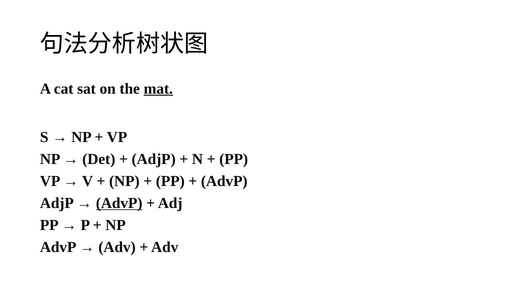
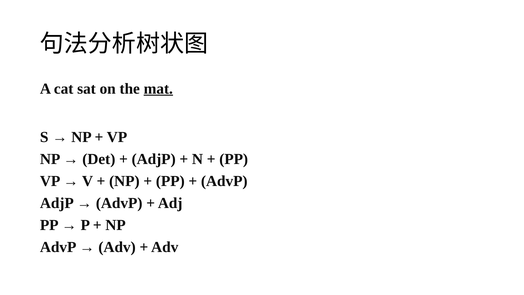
AdvP underline: present -> none (119, 203)
